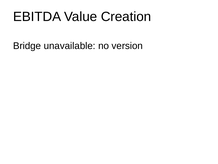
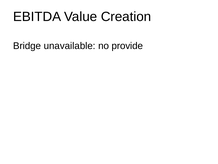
version: version -> provide (127, 46)
